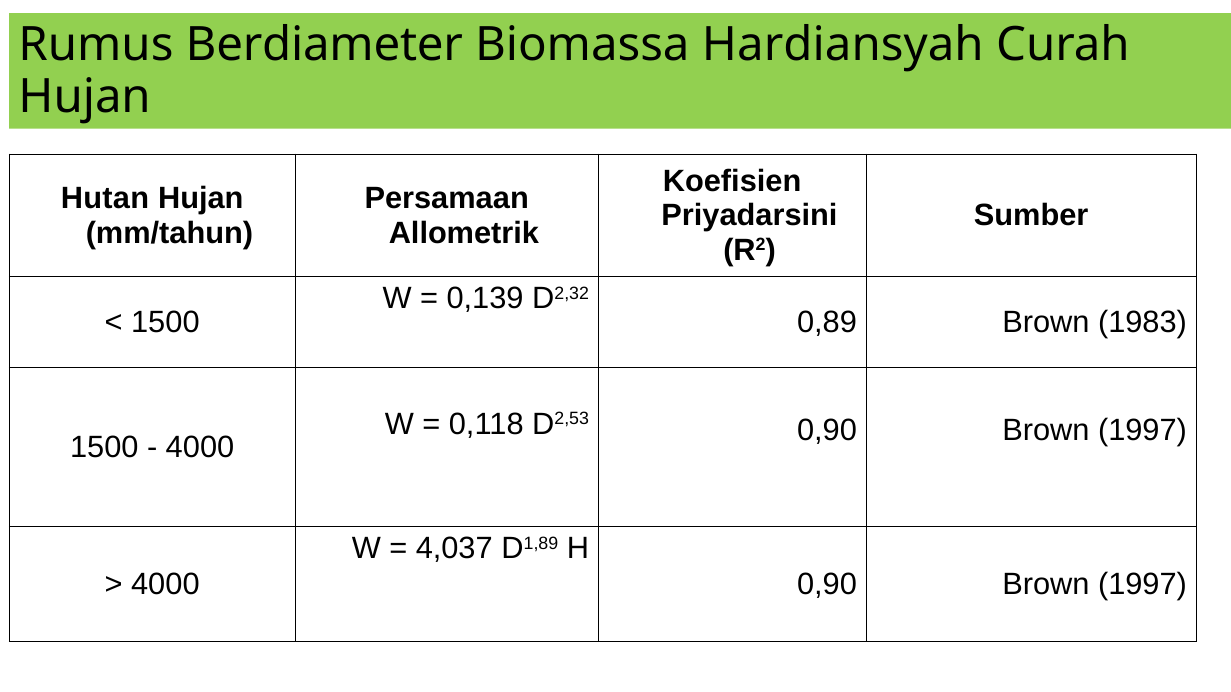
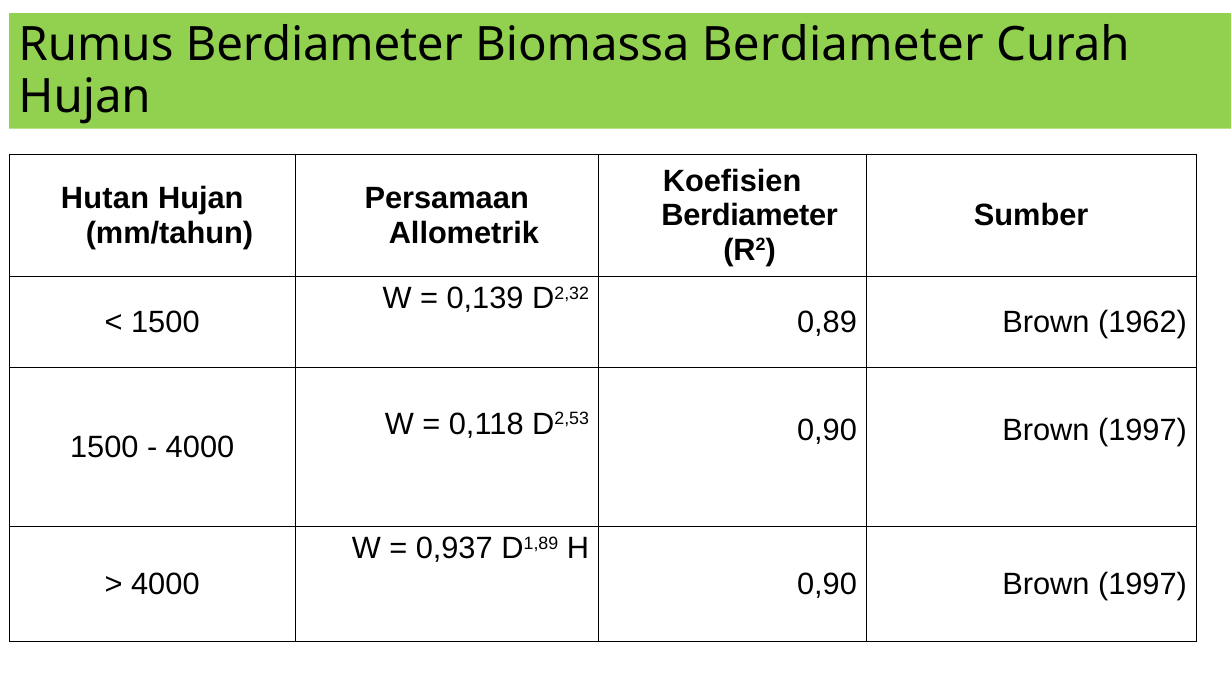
Biomassa Hardiansyah: Hardiansyah -> Berdiameter (843, 45)
Priyadarsini: Priyadarsini -> Berdiameter (750, 216)
1983: 1983 -> 1962 (1142, 323)
4,037: 4,037 -> 0,937 (454, 549)
